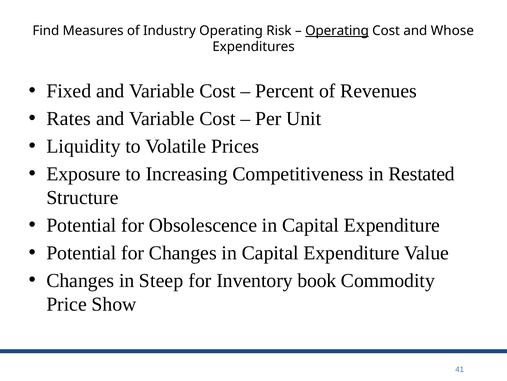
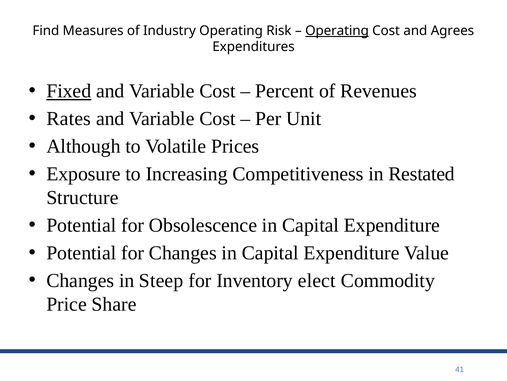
Whose: Whose -> Agrees (452, 31)
Fixed underline: none -> present (69, 91)
Liquidity: Liquidity -> Although (84, 146)
book: book -> elect (317, 280)
Show: Show -> Share (114, 304)
